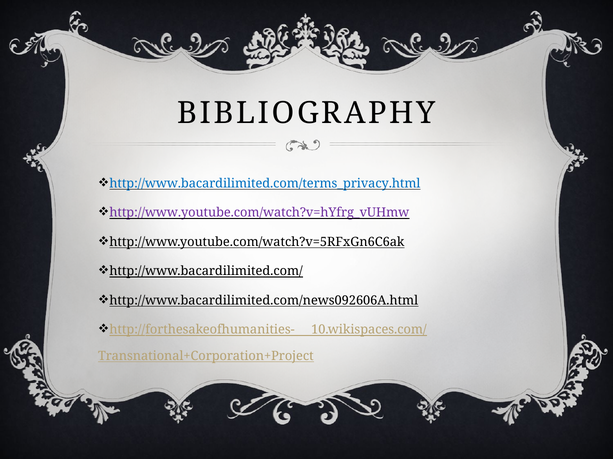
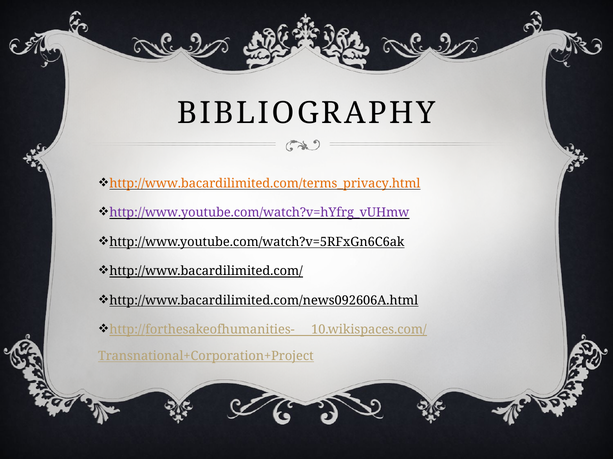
http://www.bacardilimited.com/terms_privacy.html colour: blue -> orange (265, 184)
